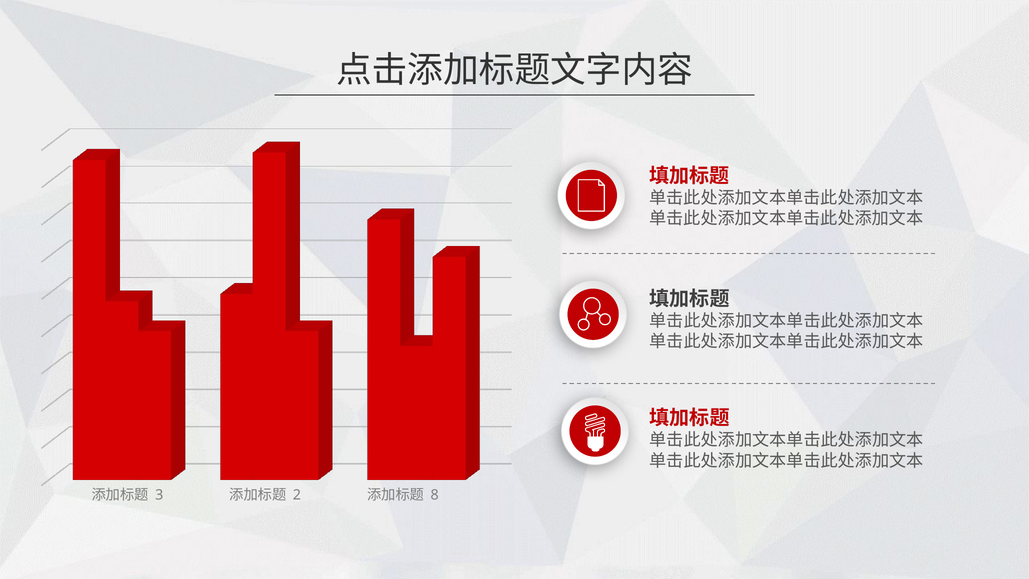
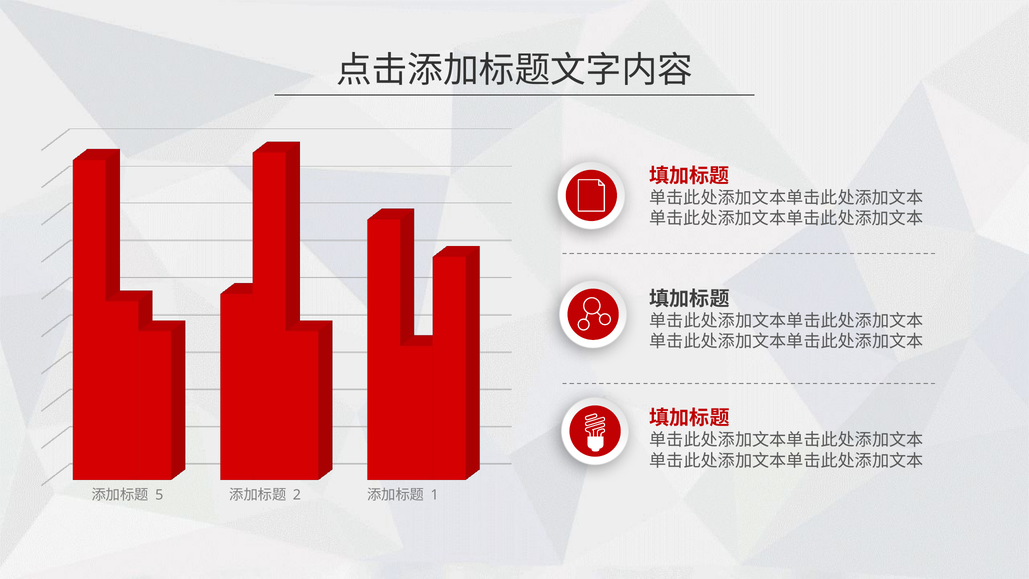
3: 3 -> 5 (159, 495)
8: 8 -> 1 (435, 495)
